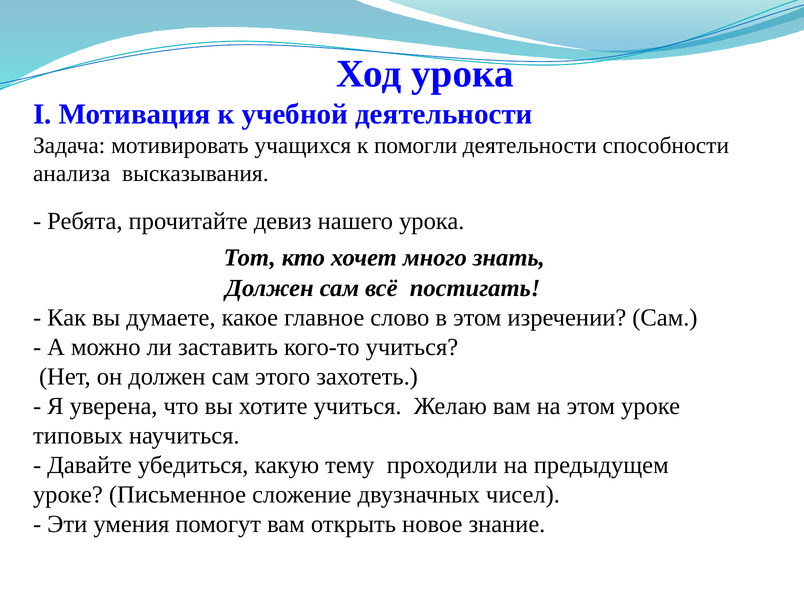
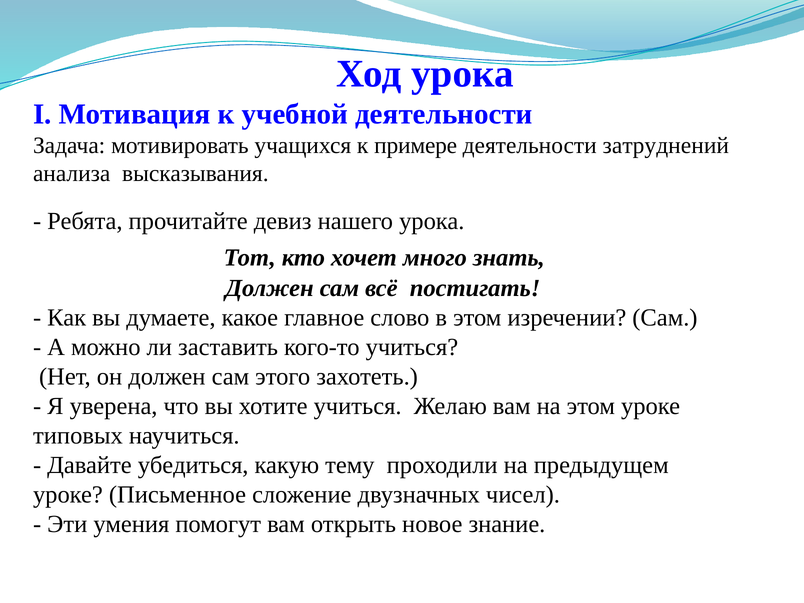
помогли: помогли -> примере (416, 145)
способности: способности -> затруднений (666, 145)
